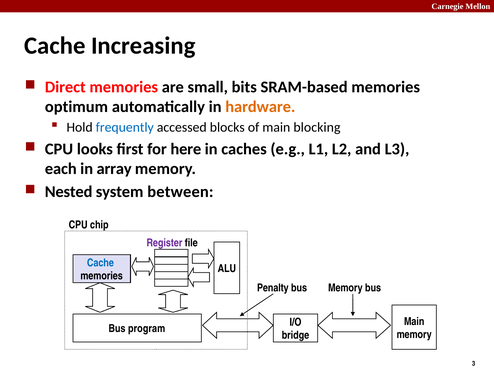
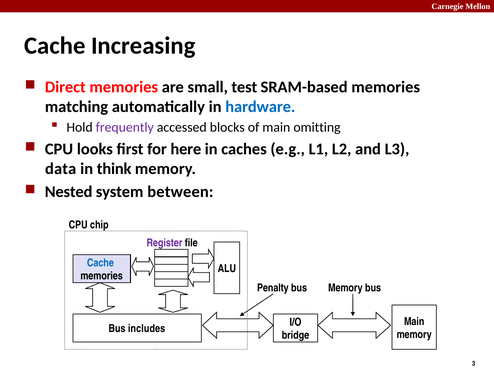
bits: bits -> test (244, 87)
optimum: optimum -> matching (77, 107)
hardware colour: orange -> blue (260, 107)
frequently colour: blue -> purple (125, 128)
blocking: blocking -> omitting (317, 128)
each: each -> data (61, 169)
array: array -> think (114, 169)
program: program -> includes (147, 329)
